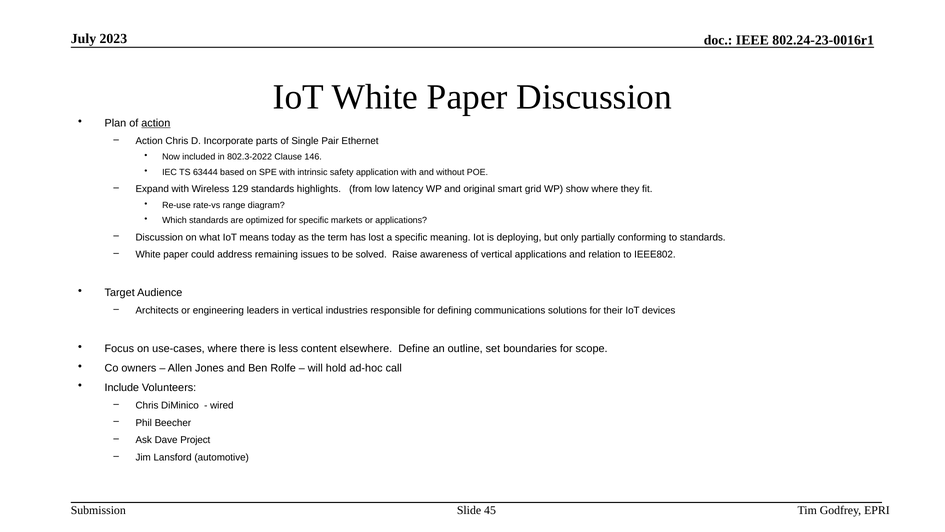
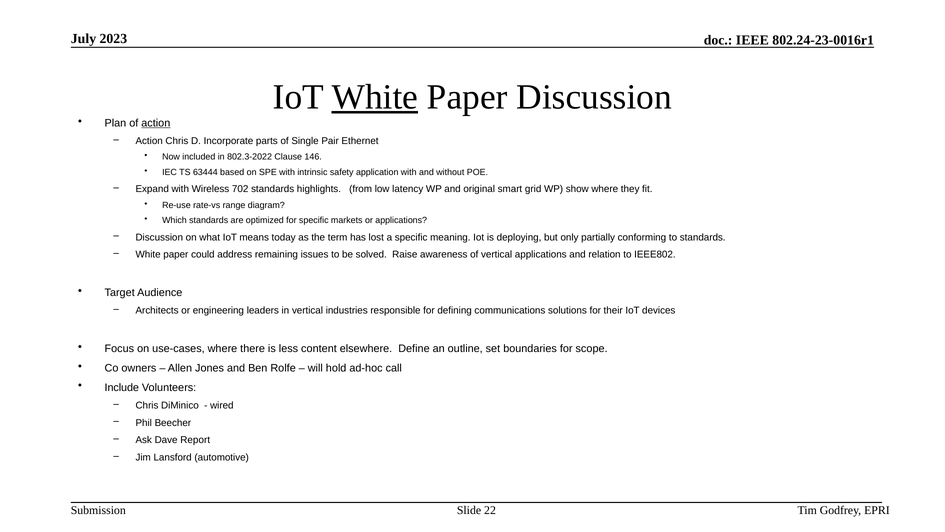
White underline: none -> present (375, 97)
129: 129 -> 702 (240, 189)
Project: Project -> Report (195, 440)
45: 45 -> 22 (490, 510)
